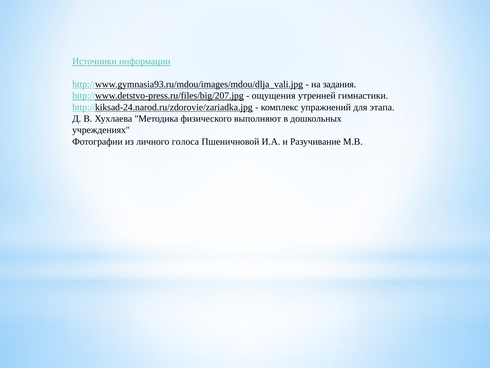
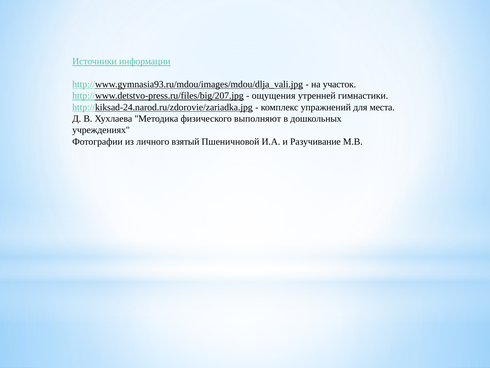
задания: задания -> участок (339, 84)
этапа: этапа -> места (382, 107)
голоса: голоса -> взятый (185, 141)
